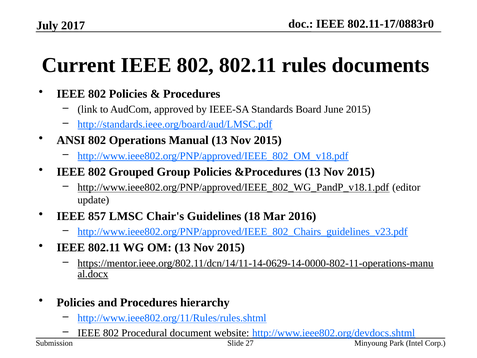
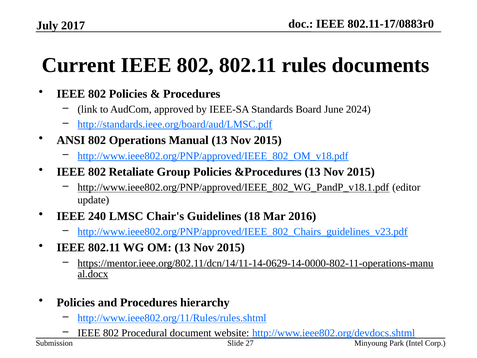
June 2015: 2015 -> 2024 (358, 109)
Grouped: Grouped -> Retaliate (131, 172)
857: 857 -> 240 (97, 216)
